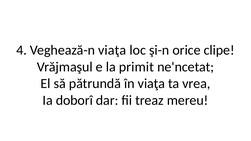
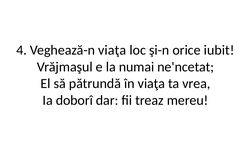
clipe: clipe -> iubit (219, 50)
primit: primit -> numai (137, 67)
